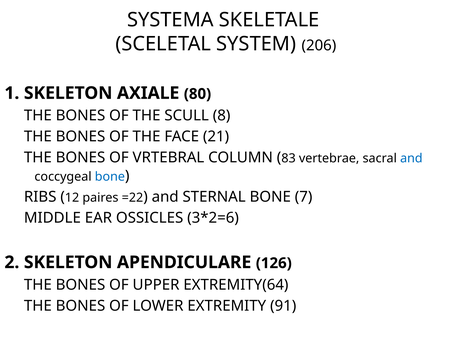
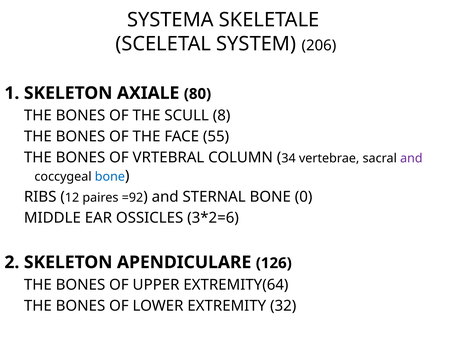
21: 21 -> 55 (216, 136)
83: 83 -> 34 (289, 158)
and colour: blue -> purple (411, 158)
=22: =22 -> =92 (132, 197)
7: 7 -> 0 (304, 196)
91: 91 -> 32 (283, 305)
